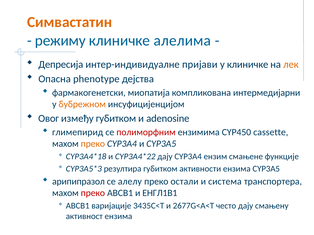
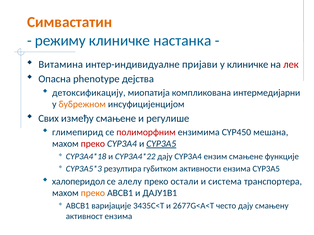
алелима: алелима -> настанка (182, 41)
Депресија: Депресија -> Витамина (61, 65)
лек colour: orange -> red (291, 65)
фармакогенетски: фармакогенетски -> детоксификацију (89, 93)
Овог: Овог -> Свих (49, 119)
између губитком: губитком -> смањене (116, 119)
adenosine: adenosine -> регулише (168, 119)
cassette: cassette -> мешана (271, 133)
преко colour: orange -> red (93, 144)
CYP3A5 underline: none -> present (161, 144)
арипипразол: арипипразол -> халоперидол (78, 182)
преко colour: red -> orange (93, 193)
ЕНГЛ1B1: ЕНГЛ1B1 -> ДАЈУ1B1 (160, 193)
